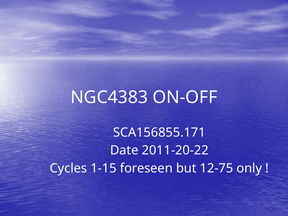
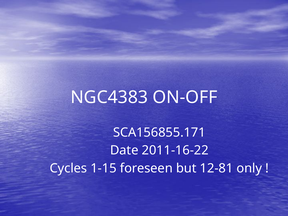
2011-20-22: 2011-20-22 -> 2011-16-22 (175, 150)
12-75: 12-75 -> 12-81 (216, 168)
